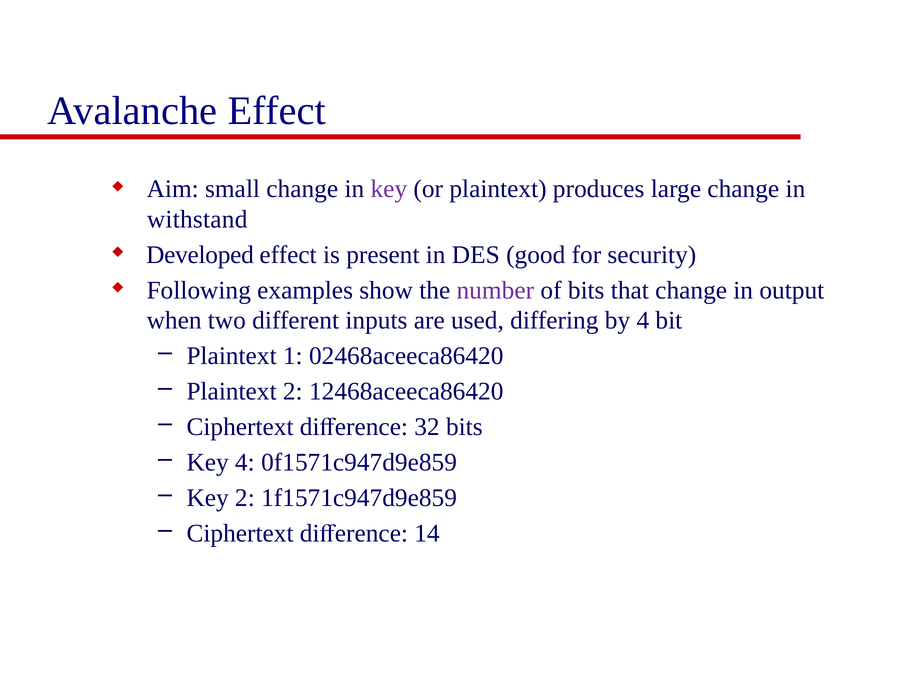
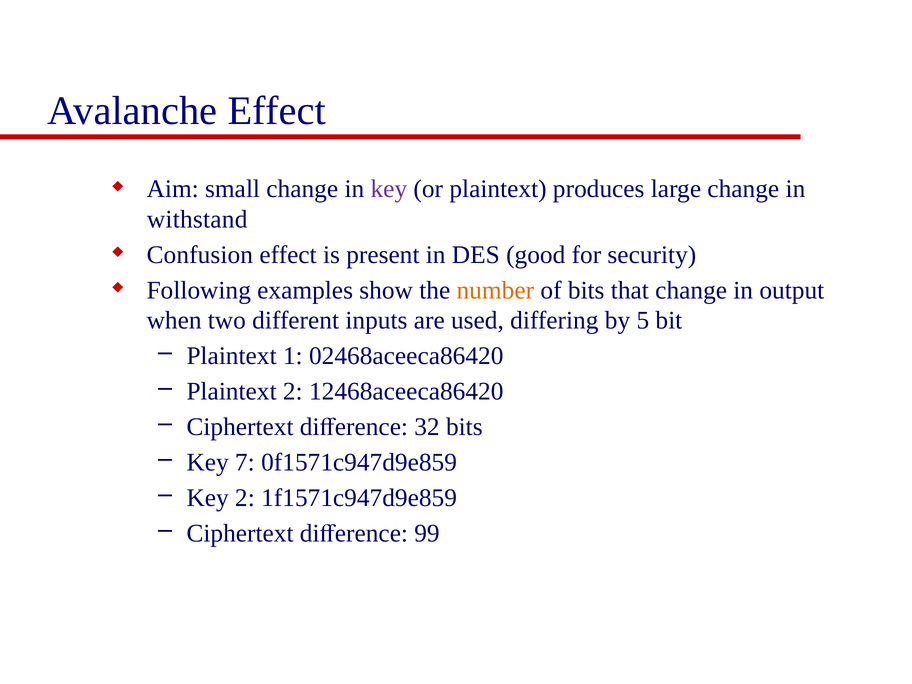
Developed: Developed -> Confusion (200, 255)
number colour: purple -> orange (495, 290)
by 4: 4 -> 5 (643, 321)
Key 4: 4 -> 7 (245, 462)
14: 14 -> 99 (427, 533)
